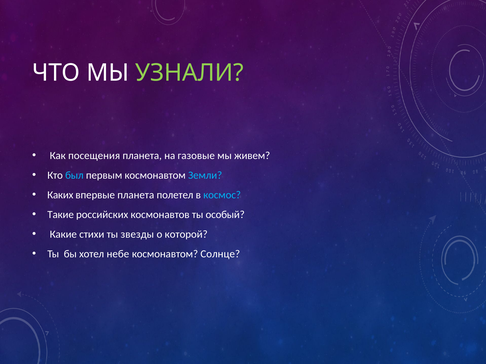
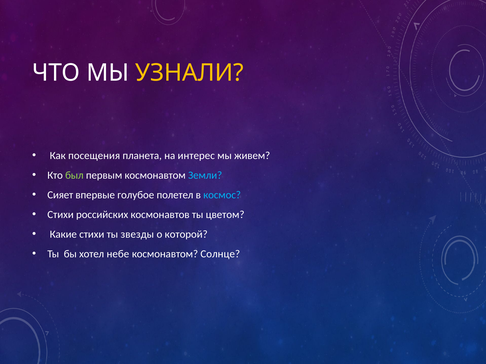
УЗНАЛИ colour: light green -> yellow (189, 73)
газовые: газовые -> интерес (196, 156)
был colour: light blue -> light green (74, 176)
Каких: Каких -> Сияет (60, 195)
впервые планета: планета -> голубое (136, 195)
Такие: Такие -> Стихи (61, 215)
особый: особый -> цветом (225, 215)
